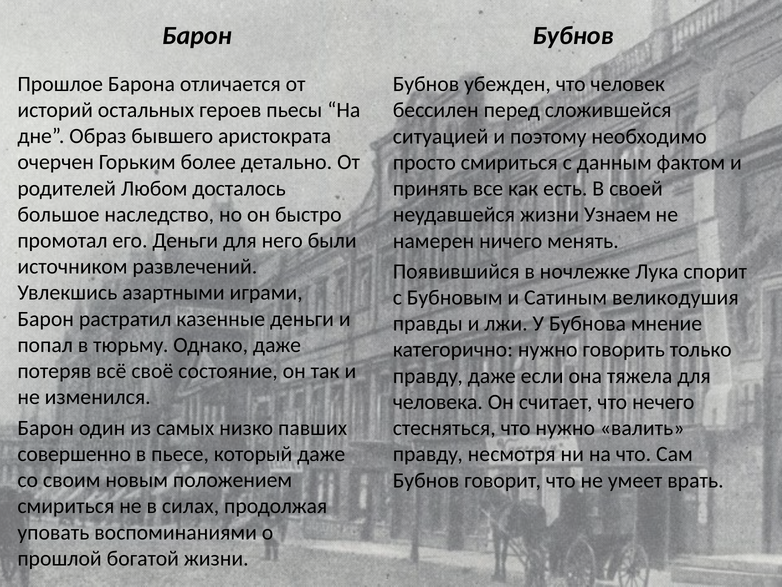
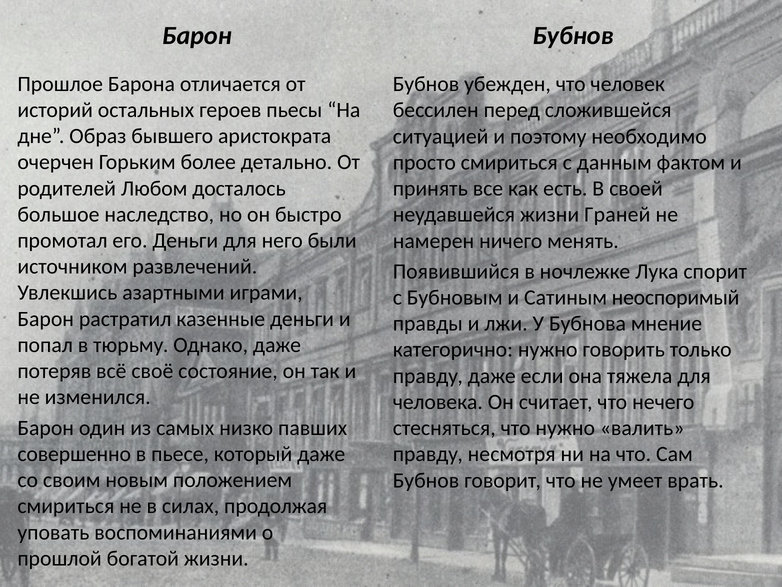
Узнаем: Узнаем -> Граней (617, 215)
великодушия: великодушия -> неоспоримый (676, 297)
